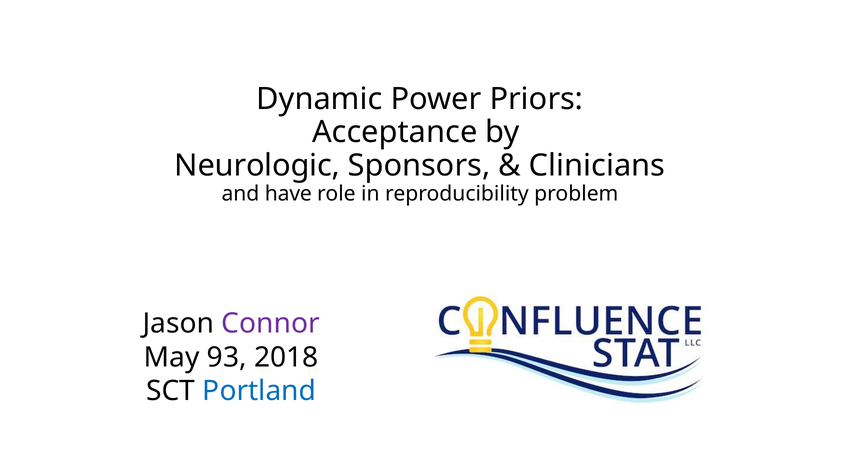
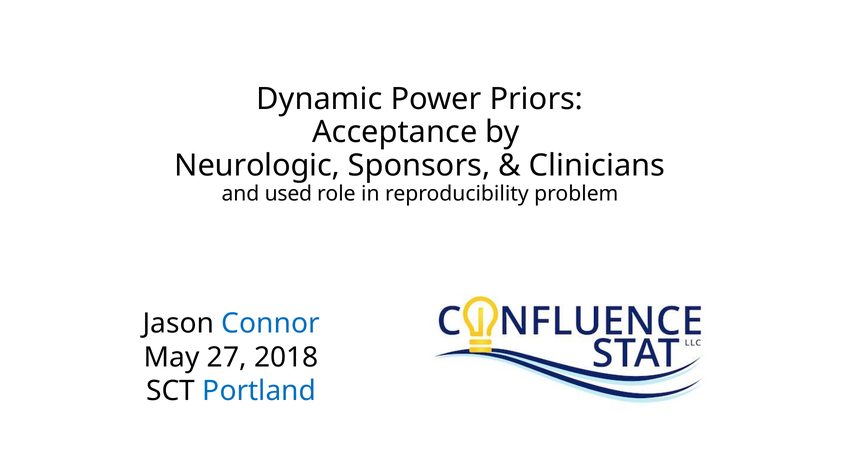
have: have -> used (288, 194)
Connor colour: purple -> blue (271, 324)
93: 93 -> 27 (227, 358)
